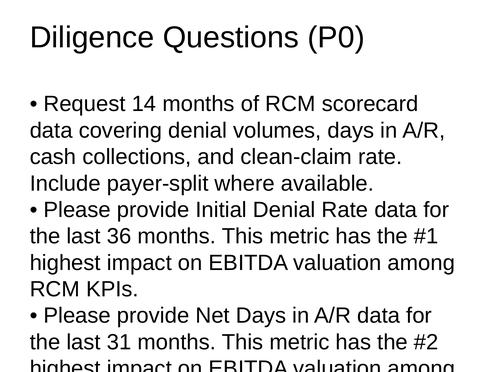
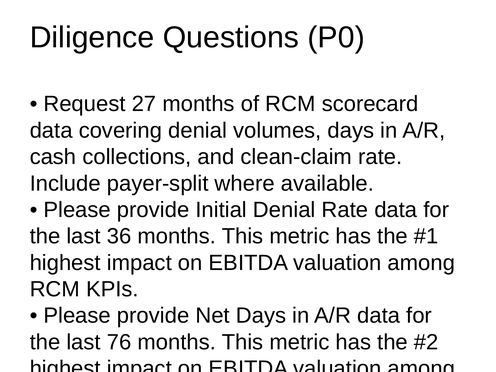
14: 14 -> 27 (144, 104)
31: 31 -> 76 (119, 342)
